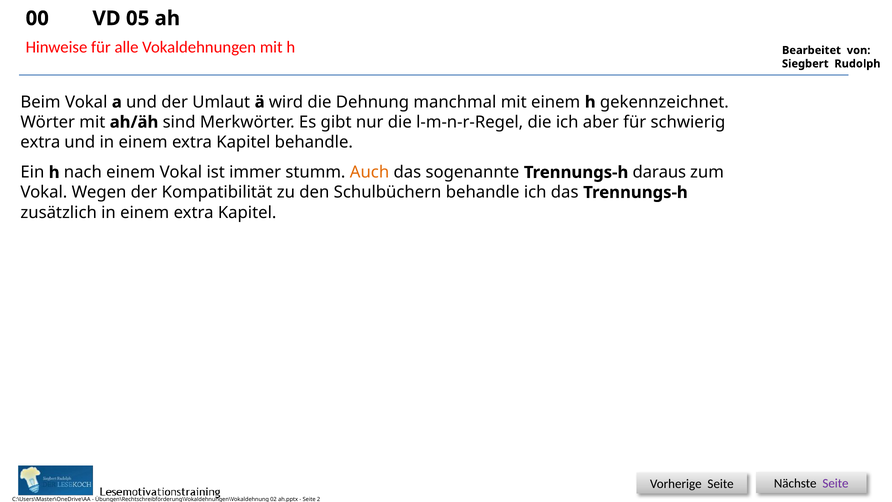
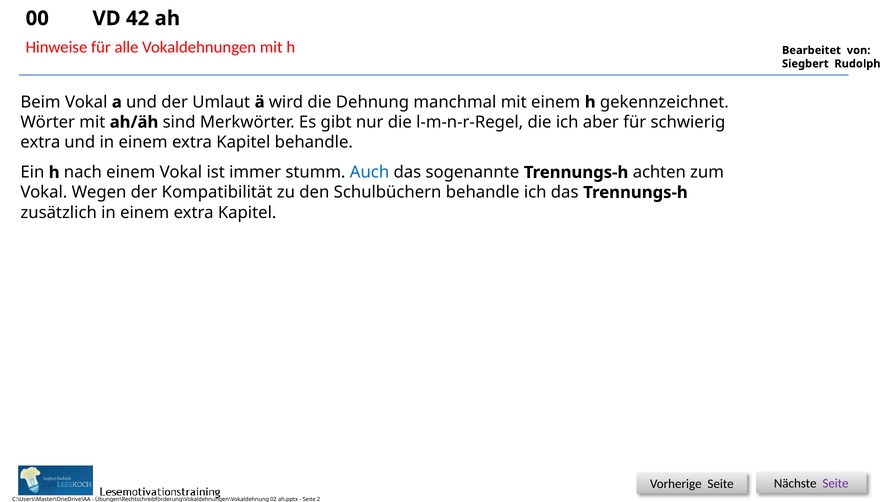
05: 05 -> 42 (138, 18)
Auch colour: orange -> blue (370, 172)
daraus: daraus -> achten (659, 172)
